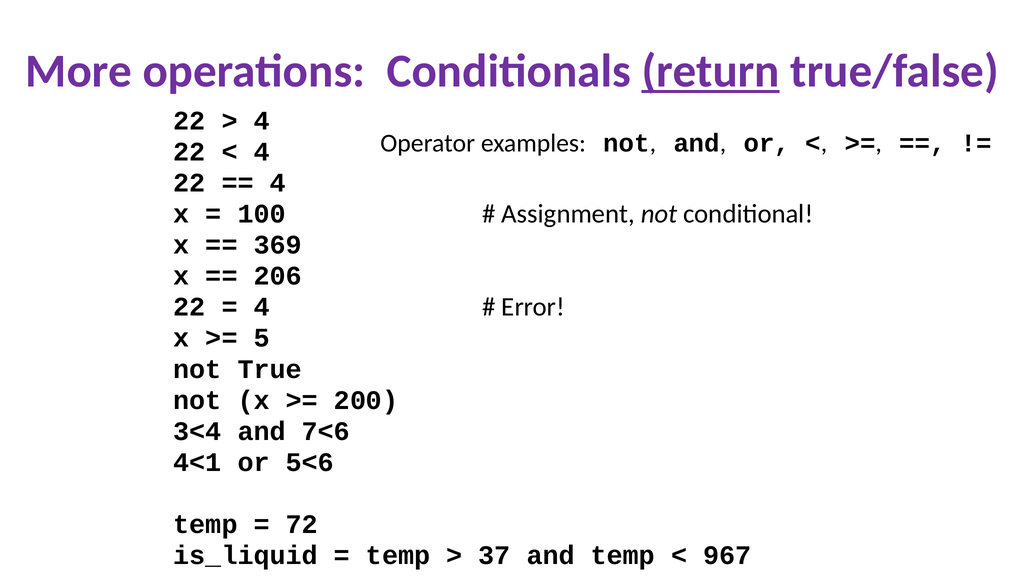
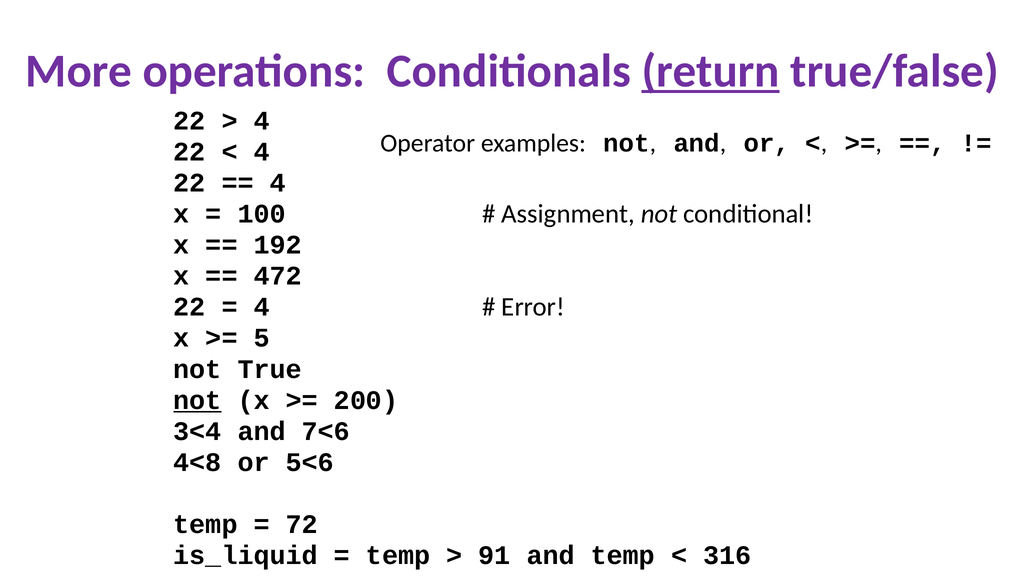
369: 369 -> 192 (278, 245)
206: 206 -> 472 (278, 276)
not underline: none -> present (198, 400)
4<1: 4<1 -> 4<8 (198, 462)
37: 37 -> 91 (494, 555)
967: 967 -> 316 (727, 555)
